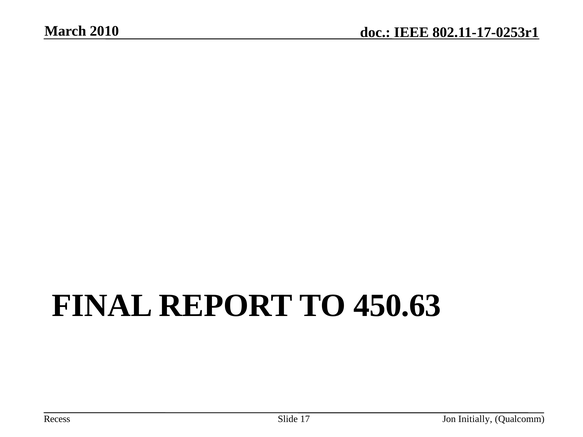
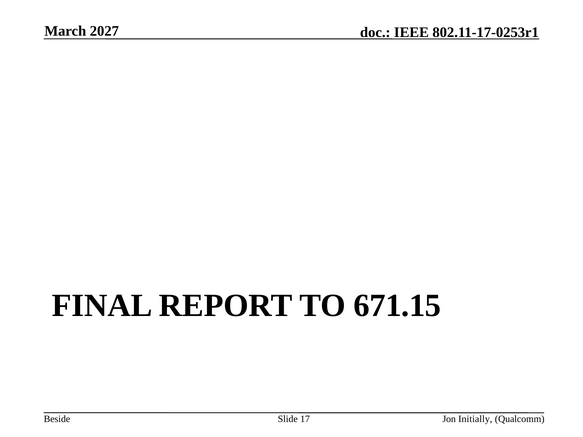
2010: 2010 -> 2027 (104, 31)
450.63: 450.63 -> 671.15 (397, 306)
Recess: Recess -> Beside (57, 419)
